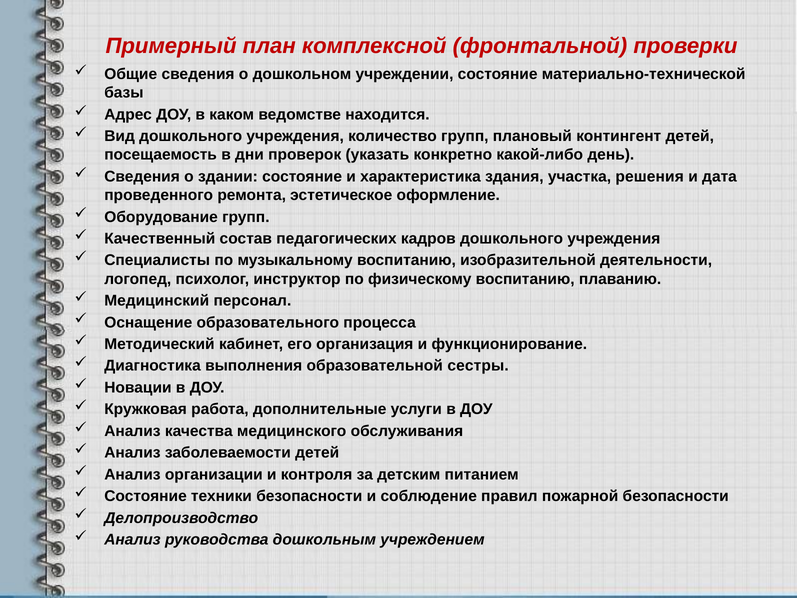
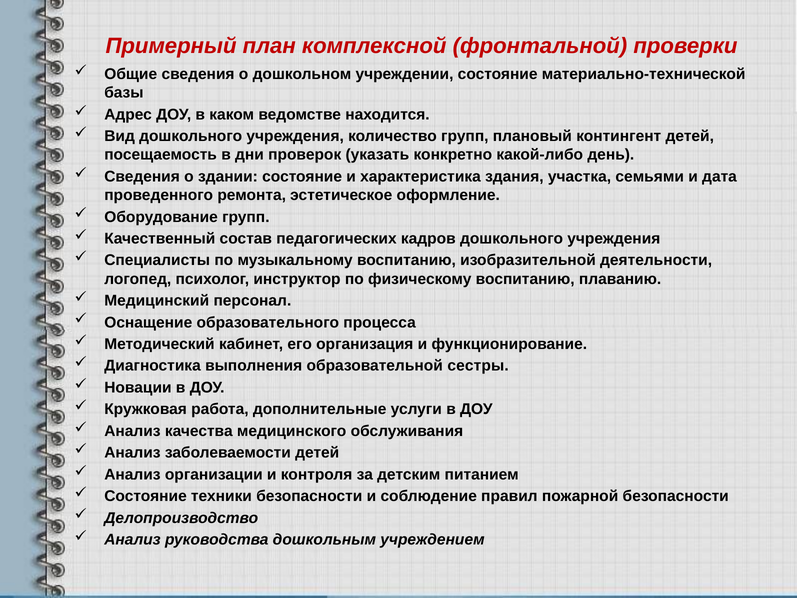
решения: решения -> семьями (650, 177)
